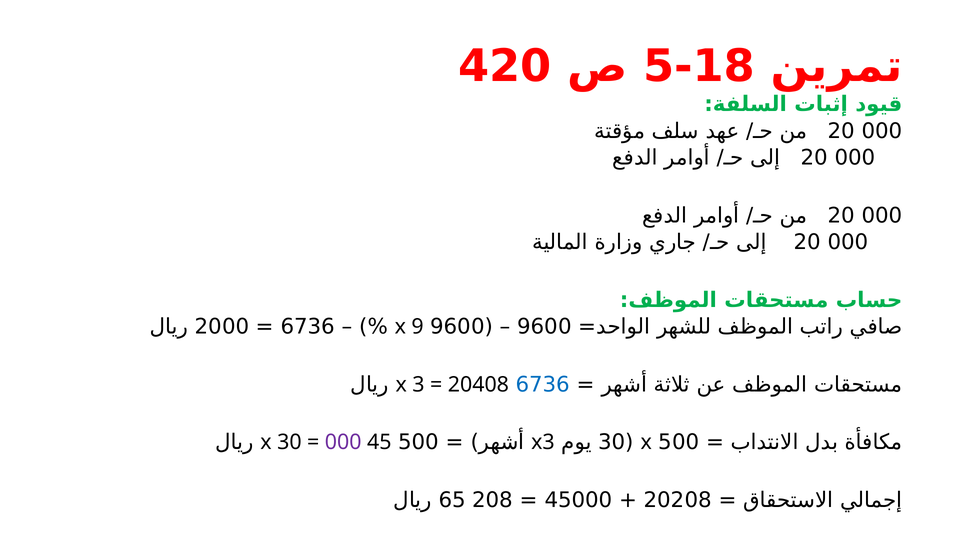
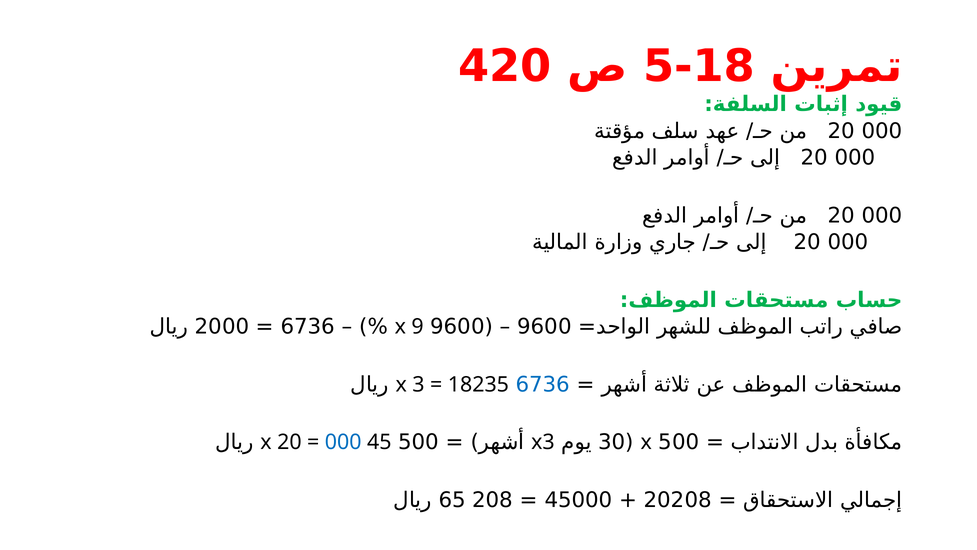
20408: 20408 -> 18235 (478, 384)
x 30: 30 -> 20 (289, 442)
000 colour: purple -> blue (343, 442)
